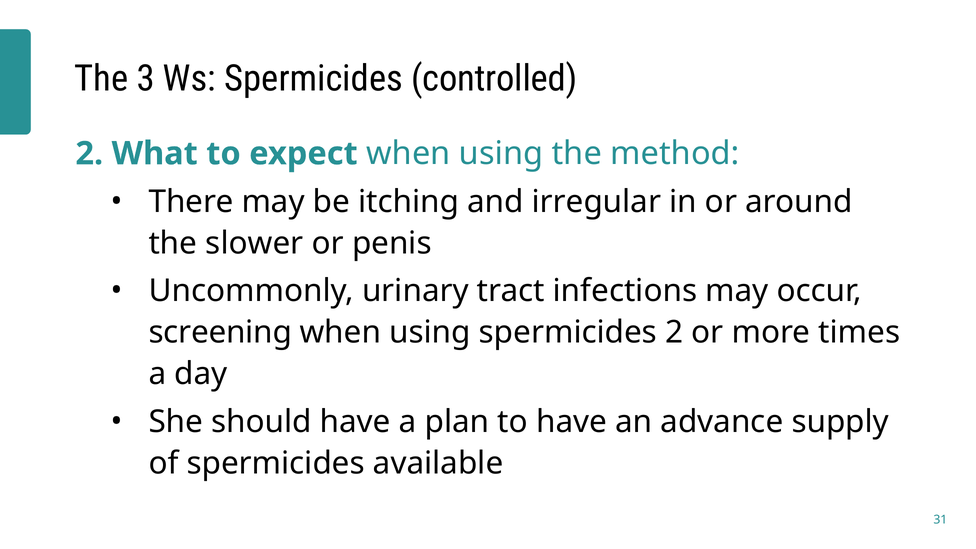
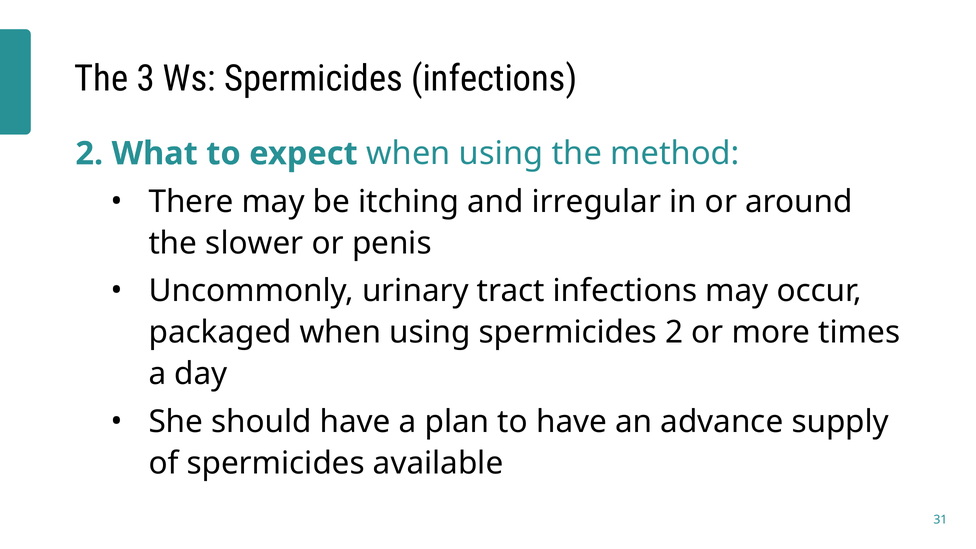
Spermicides controlled: controlled -> infections (494, 78)
screening: screening -> packaged (220, 332)
